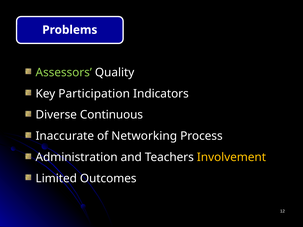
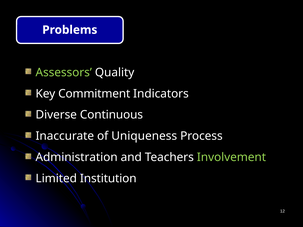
Participation: Participation -> Commitment (94, 94)
Networking: Networking -> Uniqueness (144, 136)
Involvement colour: yellow -> light green (231, 157)
Outcomes: Outcomes -> Institution (108, 179)
